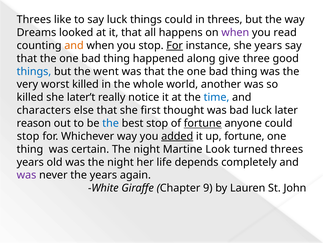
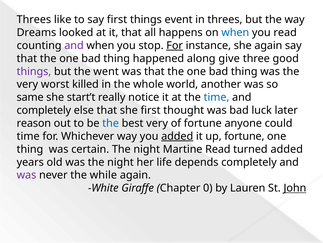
say luck: luck -> first (117, 20)
things could: could -> event (179, 20)
when colour: purple -> blue (235, 32)
and colour: orange -> purple (74, 45)
she years: years -> again (268, 45)
things colour: blue -> purple (34, 71)
killed: killed -> same (30, 97)
later’t: later’t -> start’t (81, 97)
characters: characters -> completely (44, 110)
best stop: stop -> very (157, 123)
fortune underline: present -> none (203, 123)
stop: stop -> time (28, 136)
Martine Look: Look -> Read (218, 149)
turned threes: threes -> added (287, 149)
the years: years -> while (103, 175)
9: 9 -> 0 (208, 188)
John underline: none -> present (295, 188)
